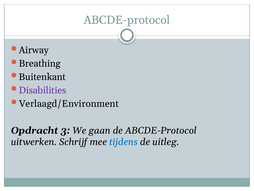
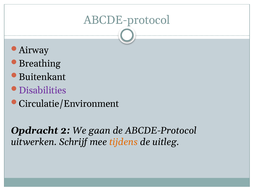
Verlaagd/Environment: Verlaagd/Environment -> Circulatie/Environment (69, 103)
3: 3 -> 2 (65, 130)
tijdens colour: blue -> orange (124, 142)
